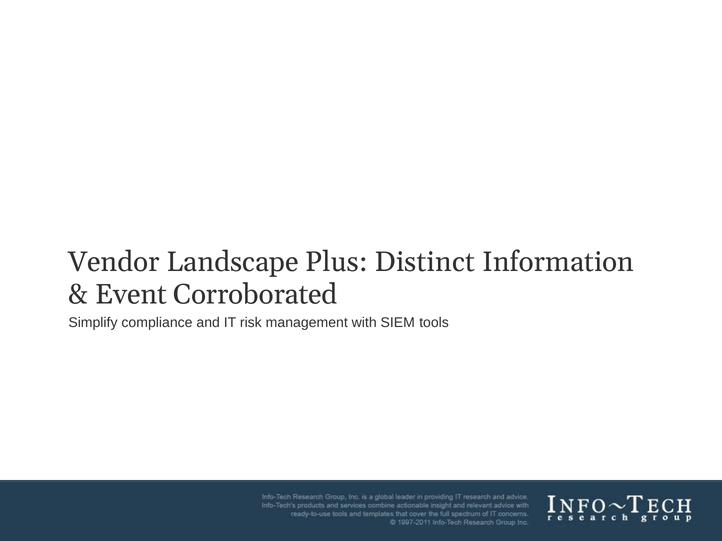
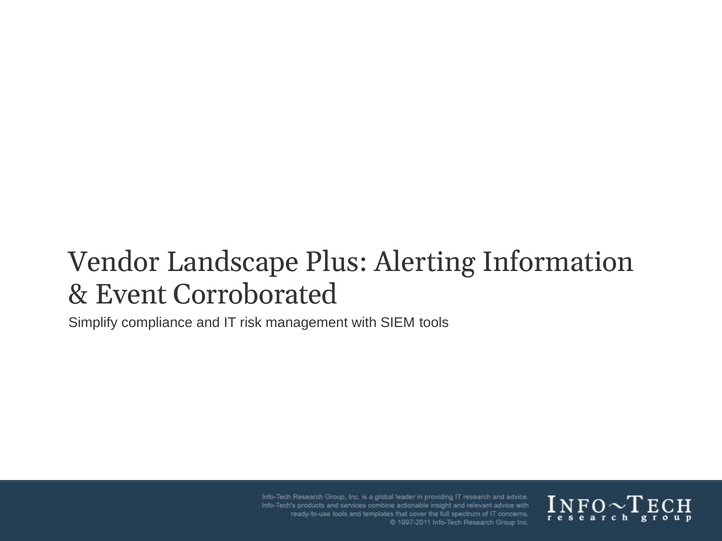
Distinct: Distinct -> Alerting (425, 262)
